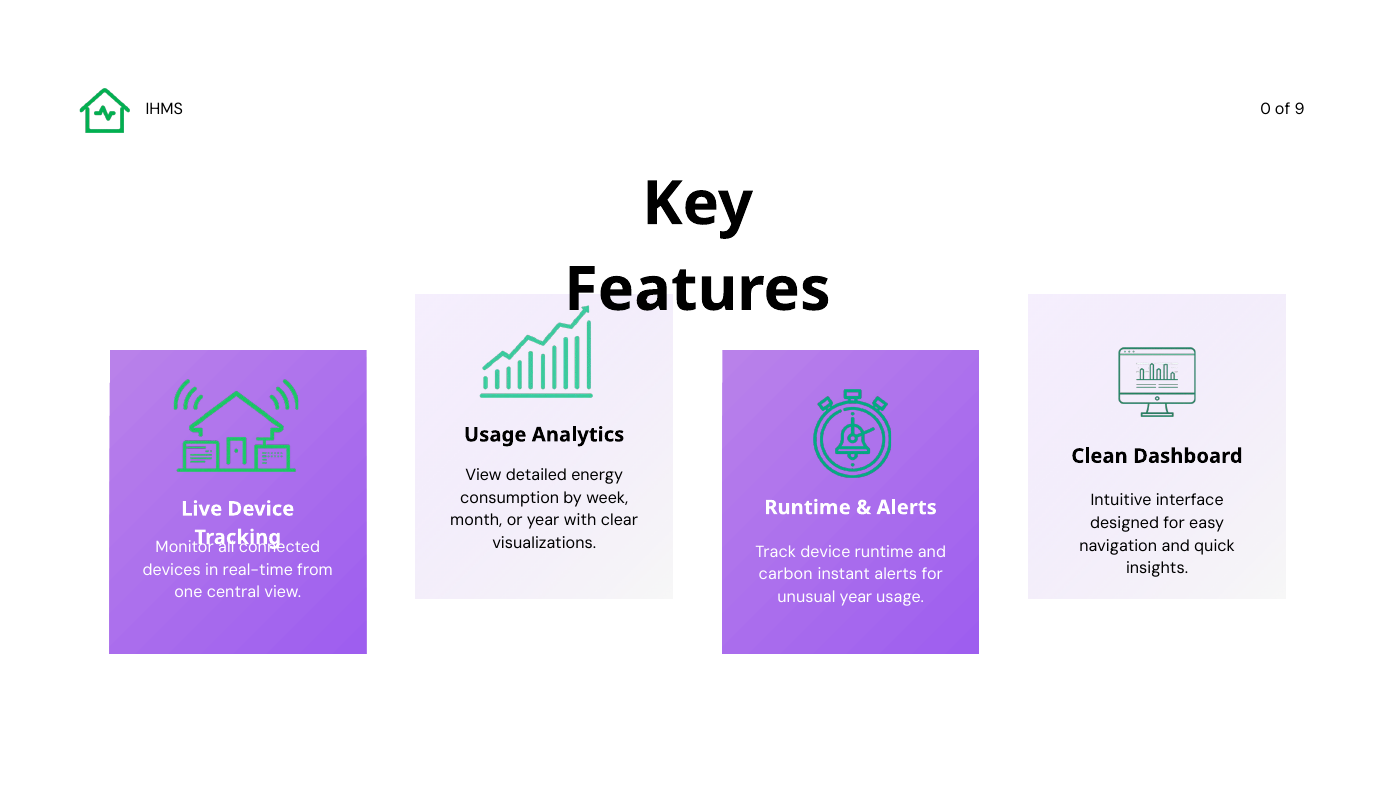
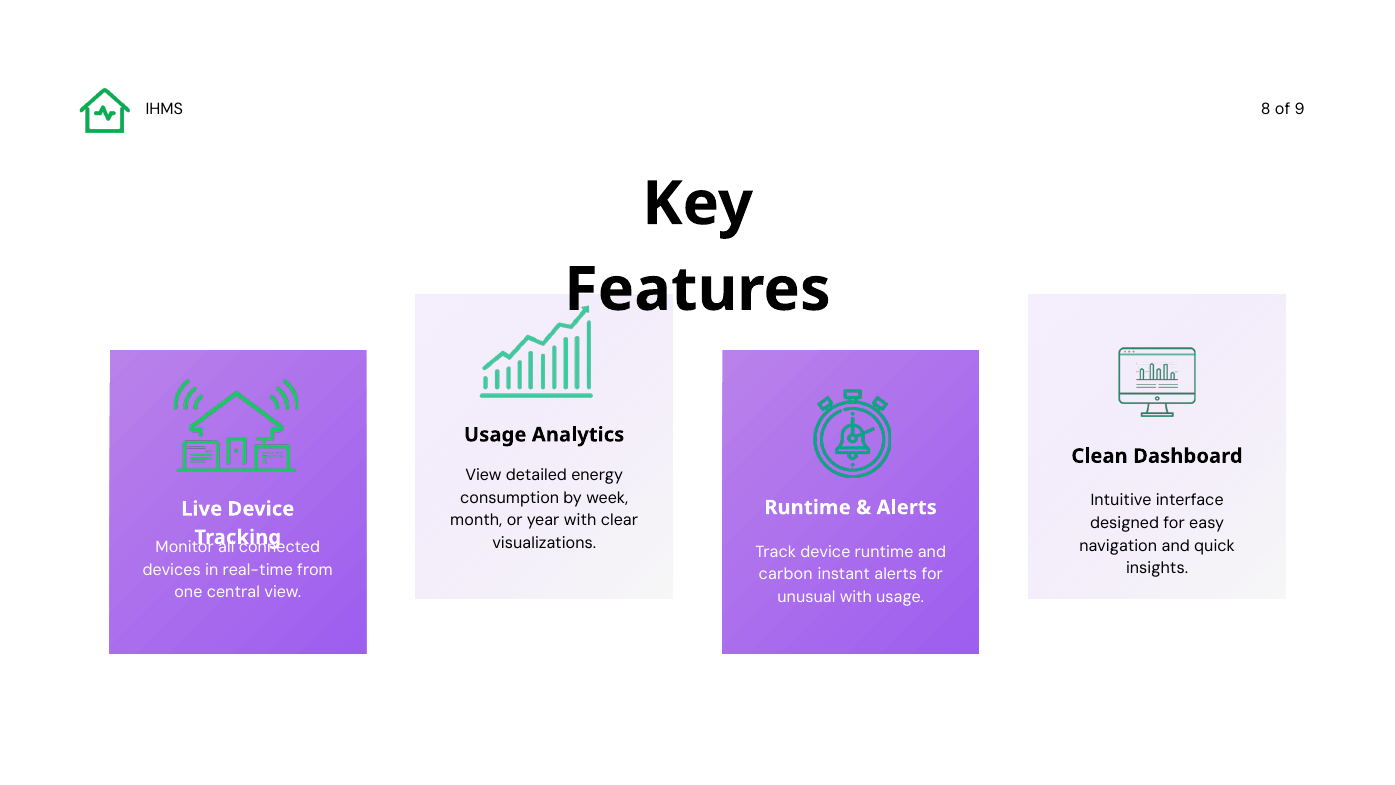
0: 0 -> 8 (1266, 109)
unusual year: year -> with (856, 597)
